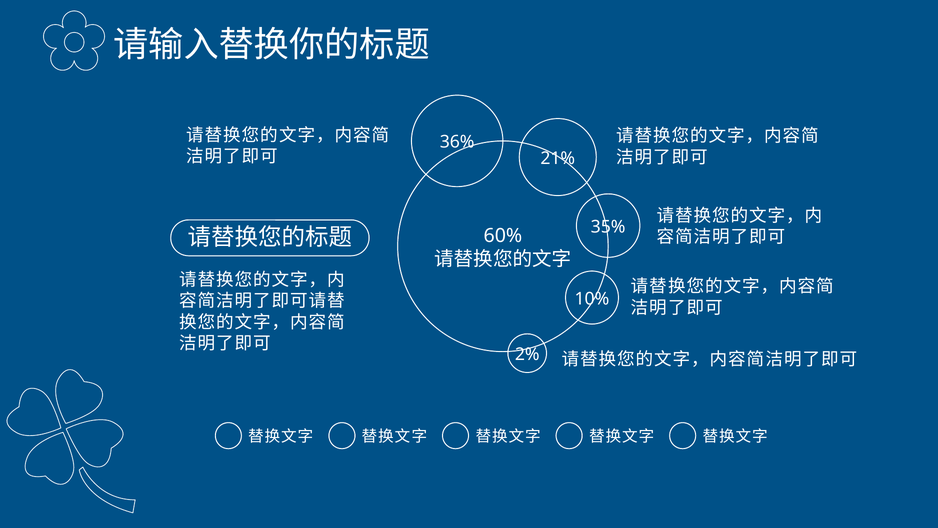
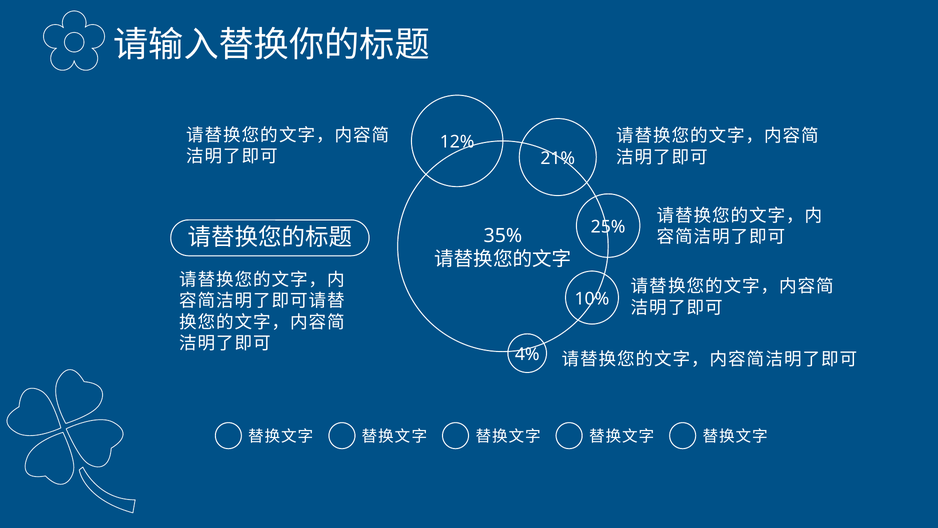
36%: 36% -> 12% (457, 142)
35%: 35% -> 25% (608, 227)
60%: 60% -> 35% (503, 236)
2%: 2% -> 4% (527, 354)
